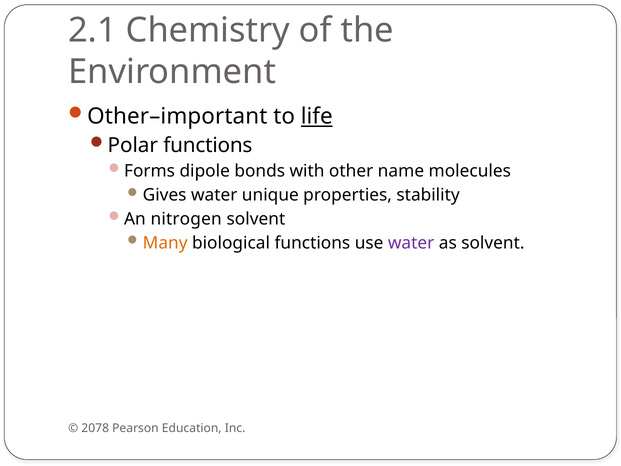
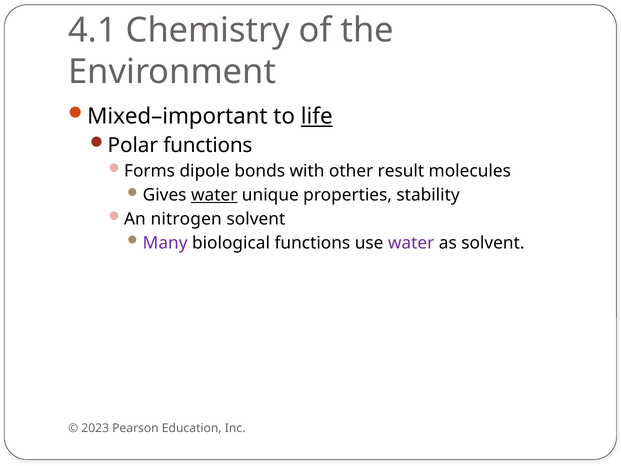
2.1: 2.1 -> 4.1 (93, 30)
Other–important: Other–important -> Mixed–important (177, 116)
name: name -> result (401, 171)
water underline: none -> present (214, 195)
Many colour: orange -> purple (165, 243)
2078: 2078 -> 2023 (95, 428)
